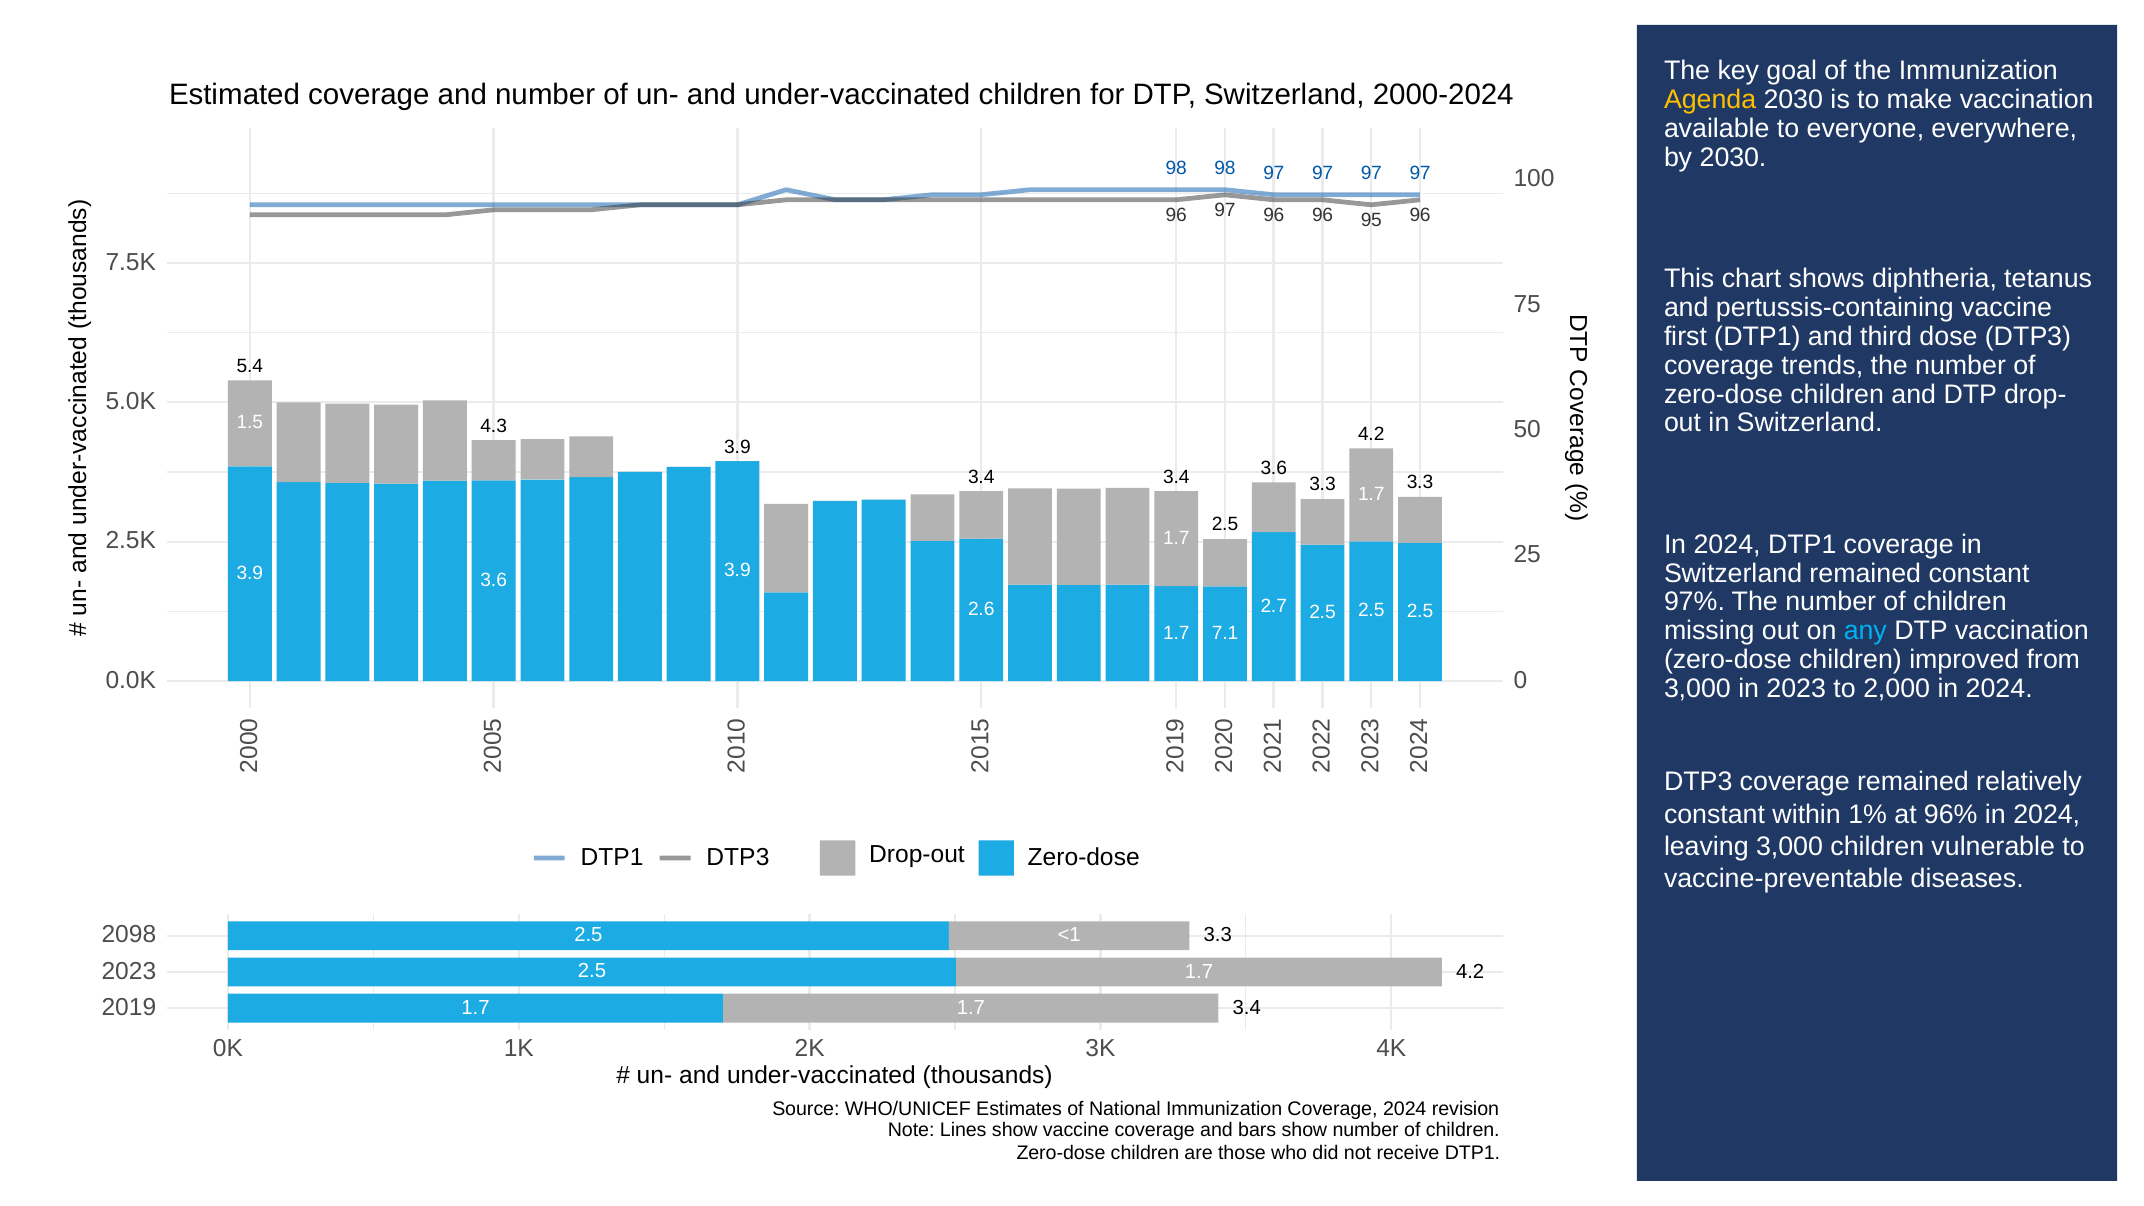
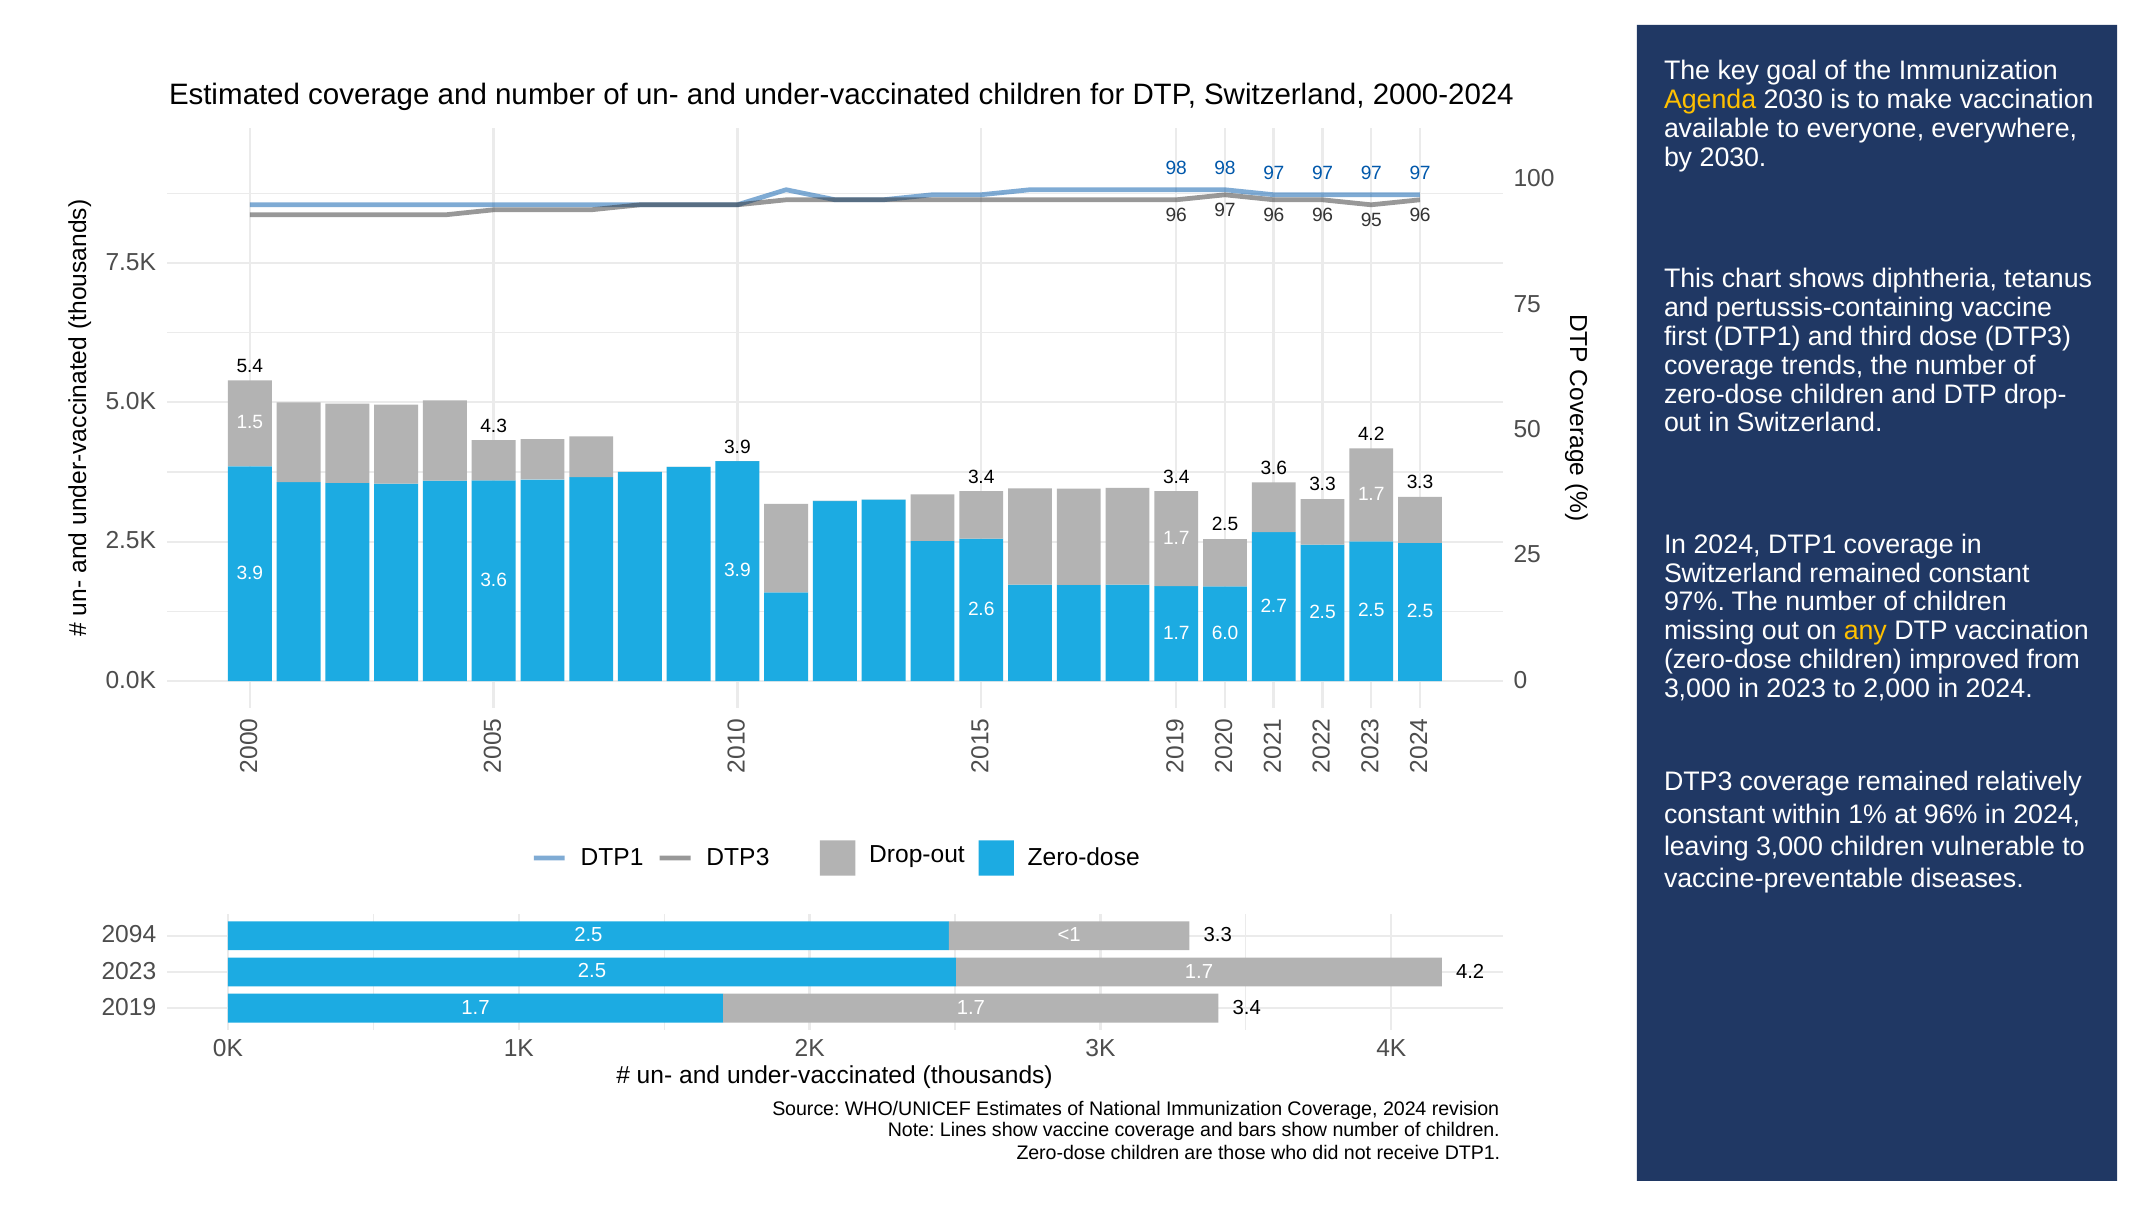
any colour: light blue -> yellow (1865, 631)
7.1: 7.1 -> 6.0 (1225, 633)
2098: 2098 -> 2094 (129, 935)
